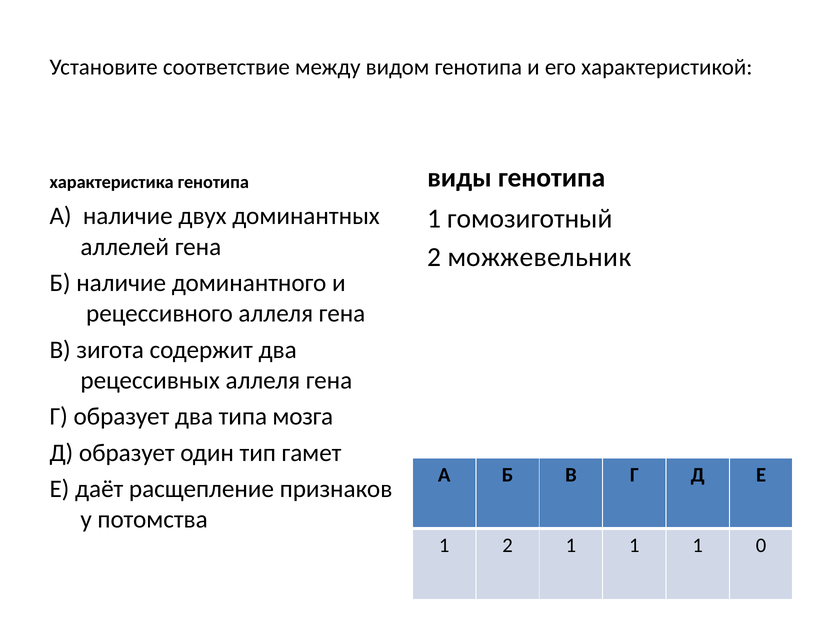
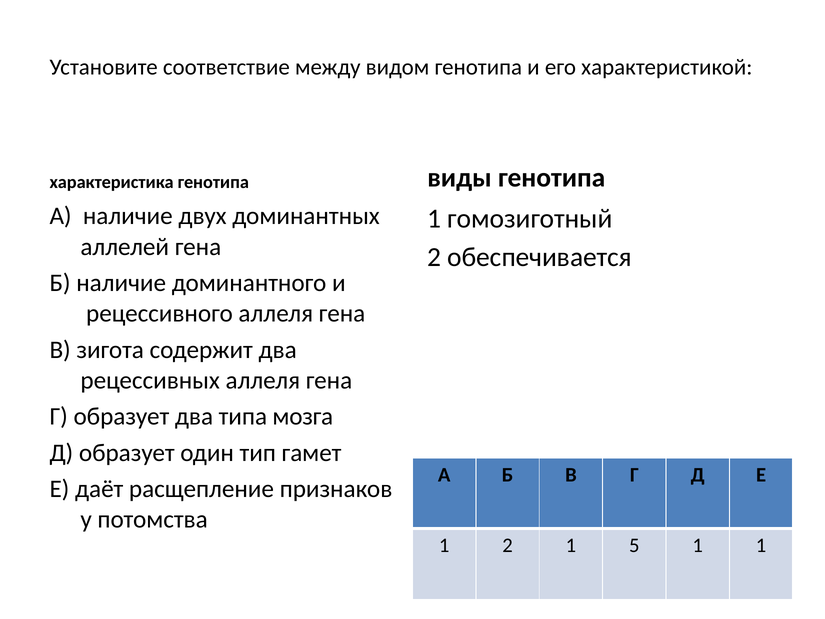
можжевельник: можжевельник -> обеспечивается (540, 257)
2 1 1: 1 -> 5 (634, 545)
1 0: 0 -> 1 (761, 545)
